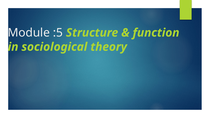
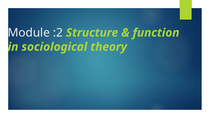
:5: :5 -> :2 (58, 33)
